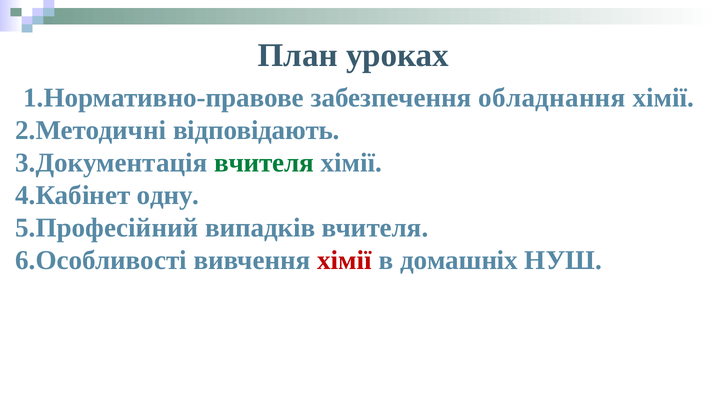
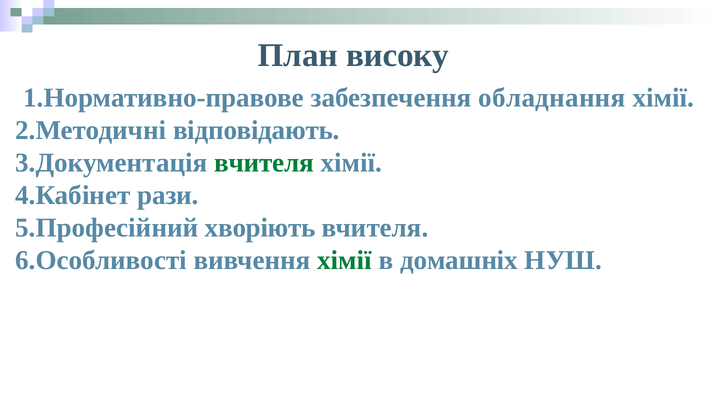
уроках: уроках -> високу (397, 55)
одну: одну -> рази (168, 195)
випадків: випадків -> хворіють (260, 228)
хімії colour: red -> green (345, 260)
